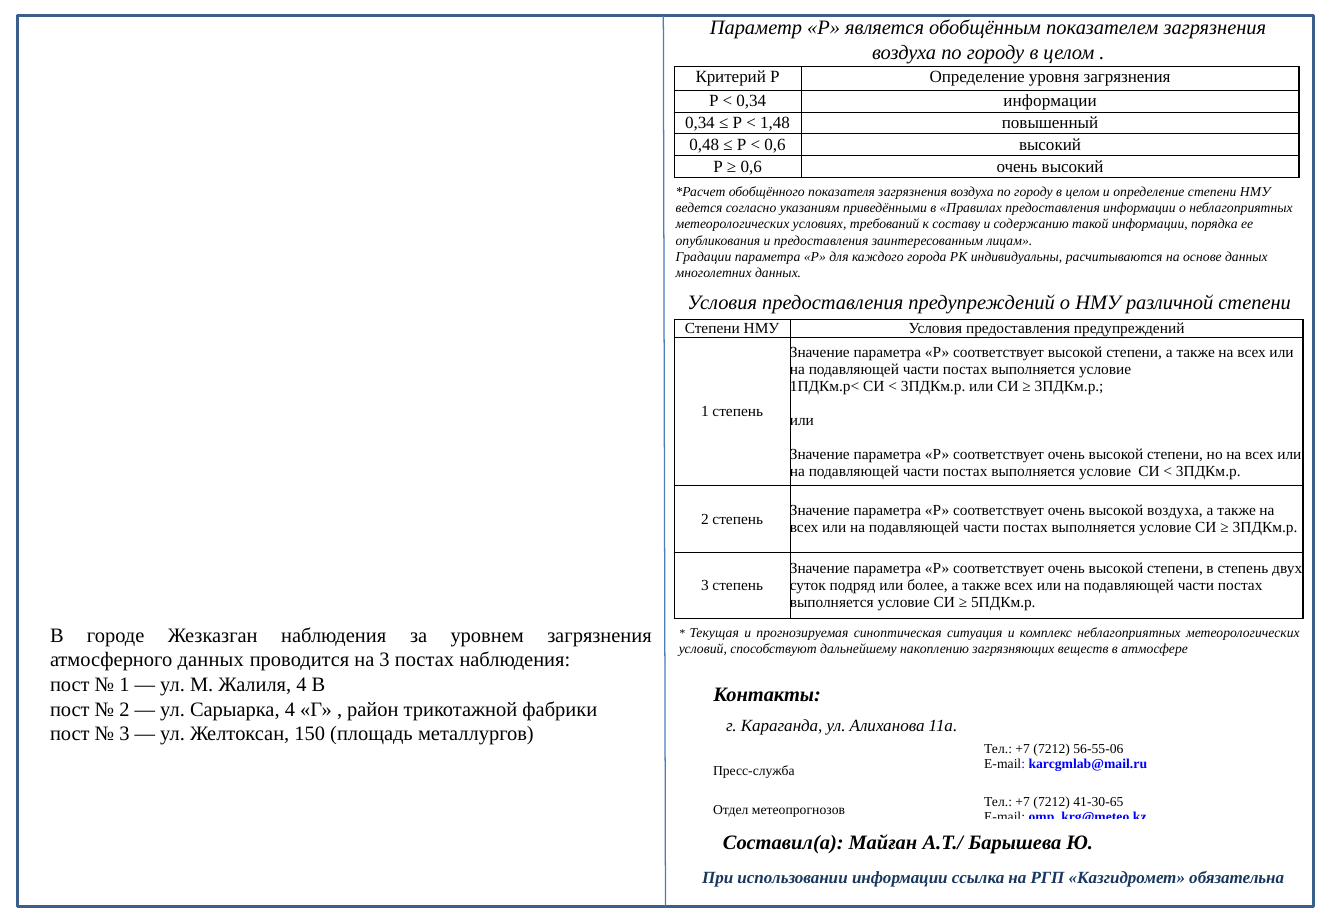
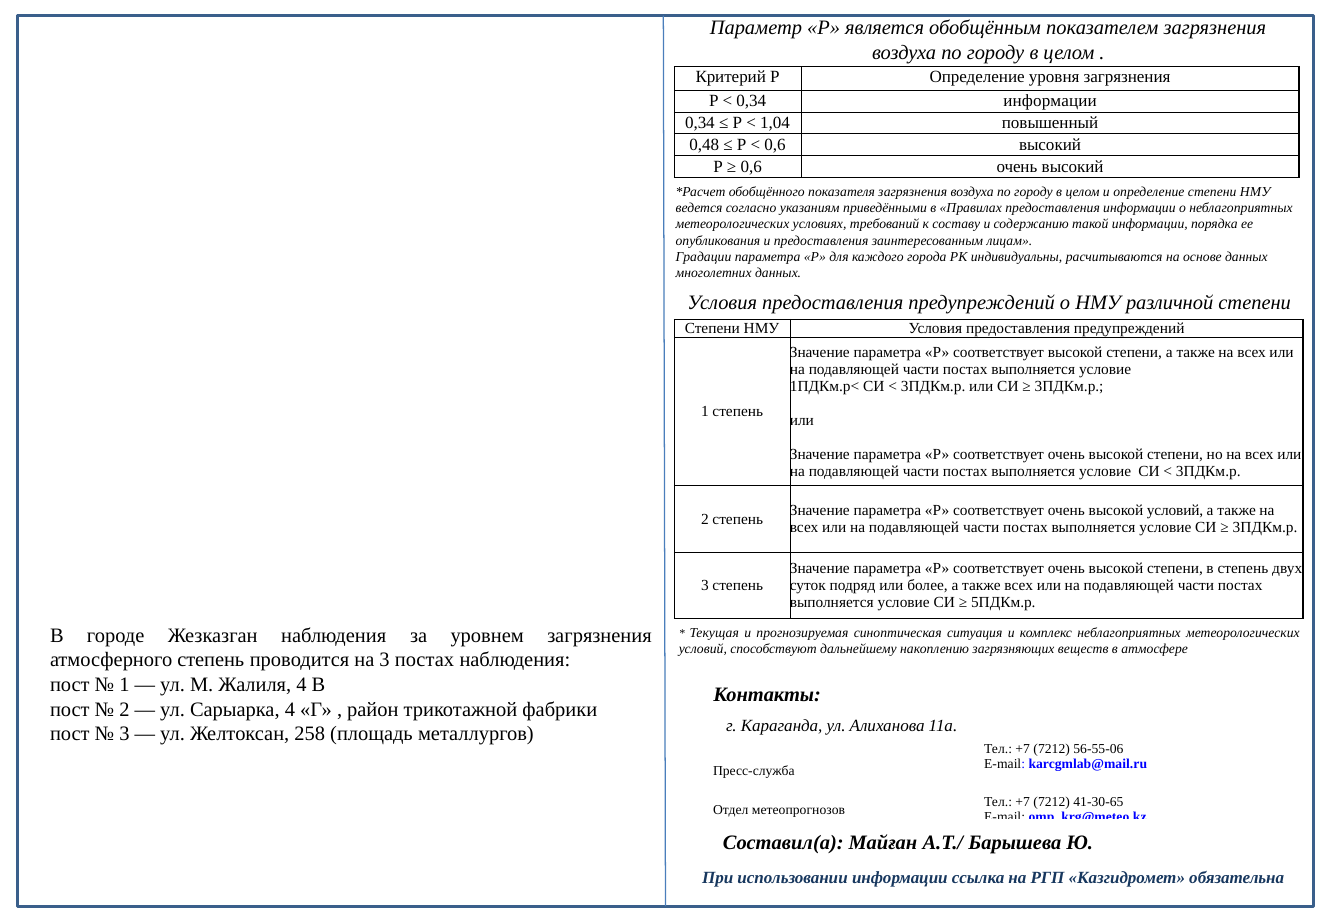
1,48: 1,48 -> 1,04 (775, 123)
высокой воздуха: воздуха -> условий (1175, 510)
атмосферного данных: данных -> степень (211, 660)
150: 150 -> 258 (310, 734)
